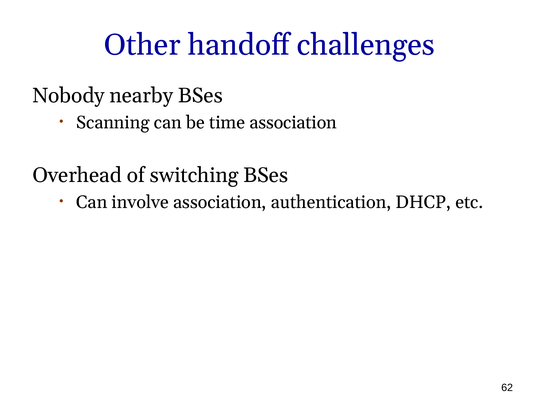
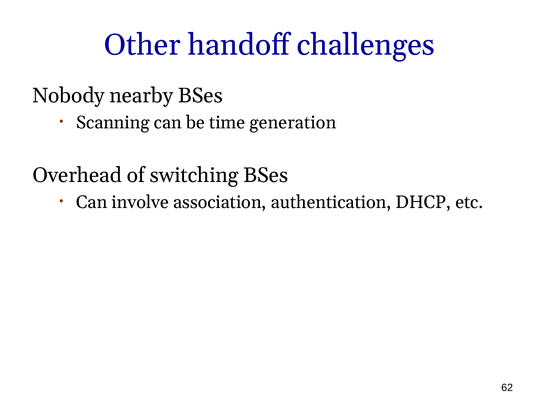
time association: association -> generation (293, 123)
